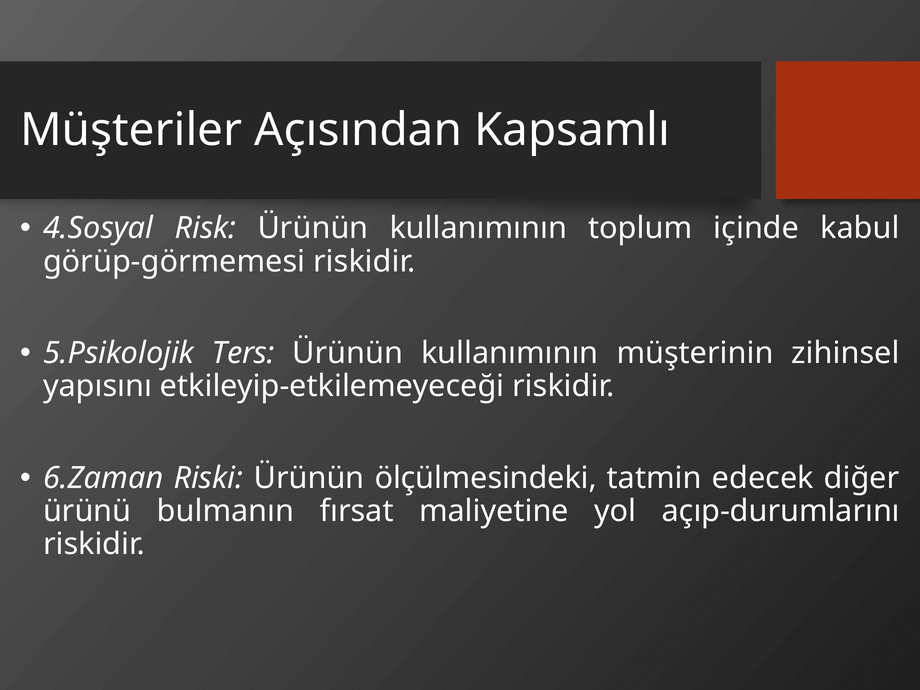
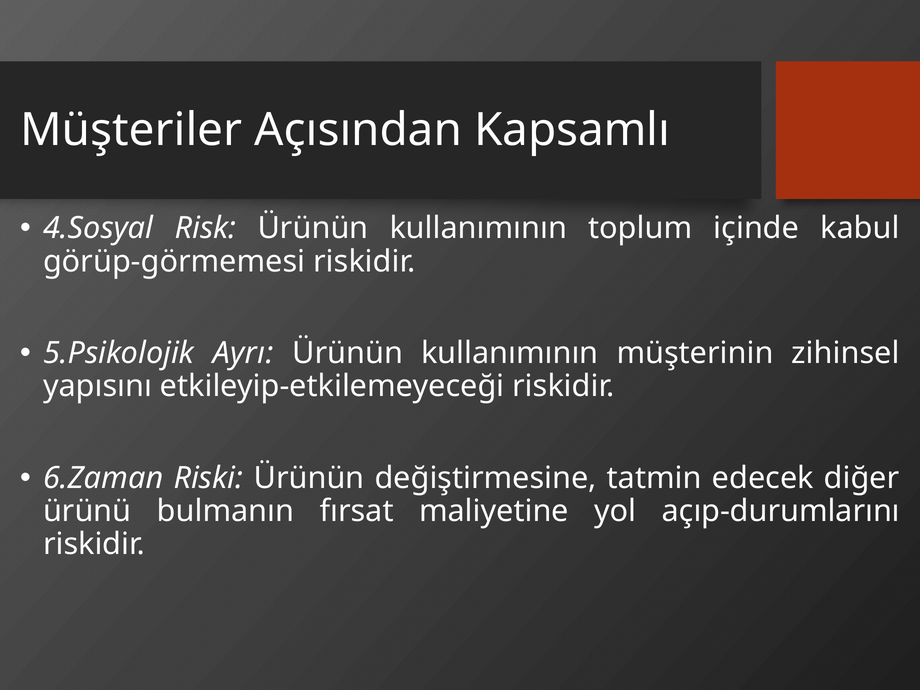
Ters: Ters -> Ayrı (243, 353)
ölçülmesindeki: ölçülmesindeki -> değiştirmesine (486, 478)
